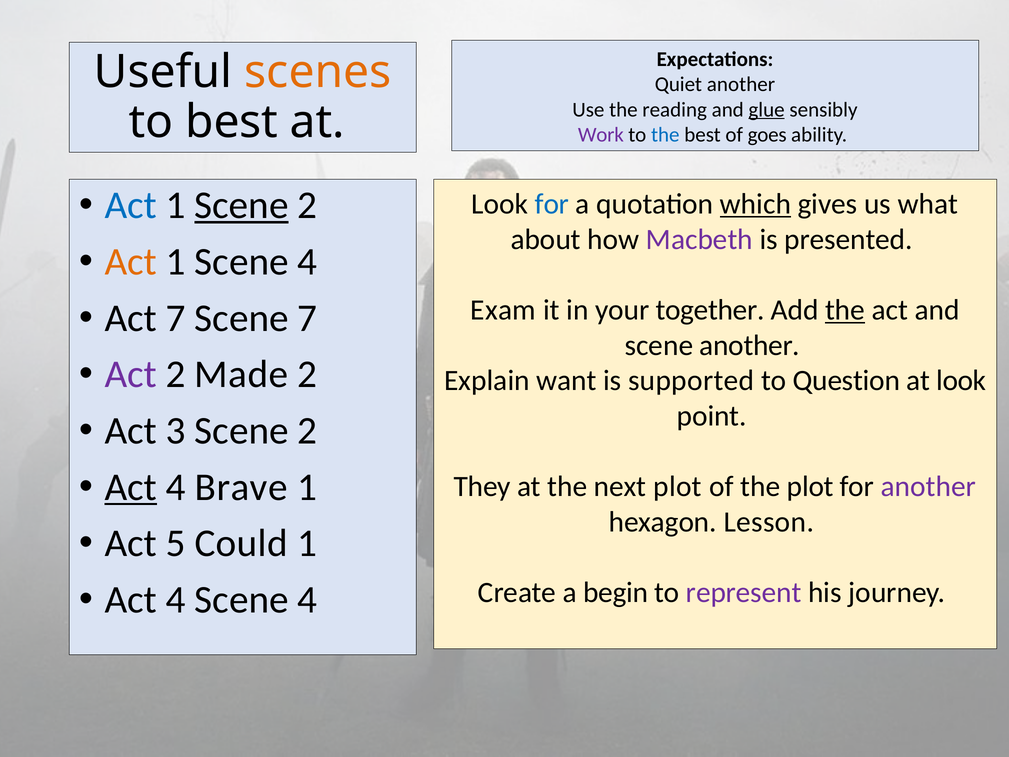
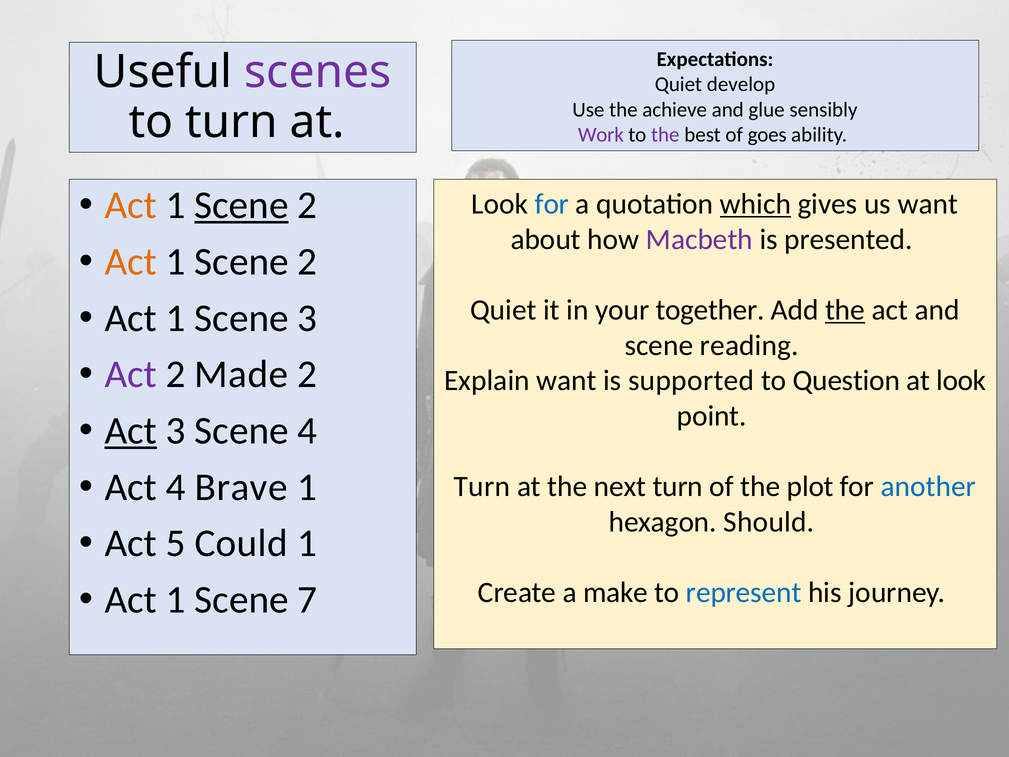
scenes colour: orange -> purple (318, 72)
Quiet another: another -> develop (741, 84)
reading: reading -> achieve (675, 110)
glue underline: present -> none (767, 110)
to best: best -> turn (232, 122)
the colour: blue -> purple (665, 135)
Act colour: blue -> orange (131, 205)
us what: what -> want (928, 204)
4: 4 -> 2 (307, 262)
Exam: Exam -> Quiet (503, 310)
7: 7 -> 1 (176, 318)
Scene 7: 7 -> 3 (307, 318)
scene another: another -> reading (749, 345)
Act underline: none -> present (131, 431)
3 Scene 2: 2 -> 4 (307, 431)
Act underline: present -> none (131, 487)
They: They -> Turn (482, 487)
next plot: plot -> turn (678, 487)
another colour: purple -> blue (928, 487)
Lesson: Lesson -> Should (769, 522)
4: 4 -> 1 (176, 600)
4: 4 -> 7 (307, 600)
begin: begin -> make (616, 593)
represent colour: purple -> blue (744, 593)
